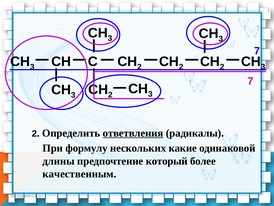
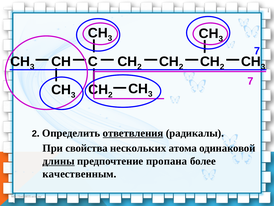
формулу: формулу -> свойства (87, 148)
какие: какие -> атома (183, 148)
длины underline: none -> present (59, 161)
который: который -> пропана (167, 161)
